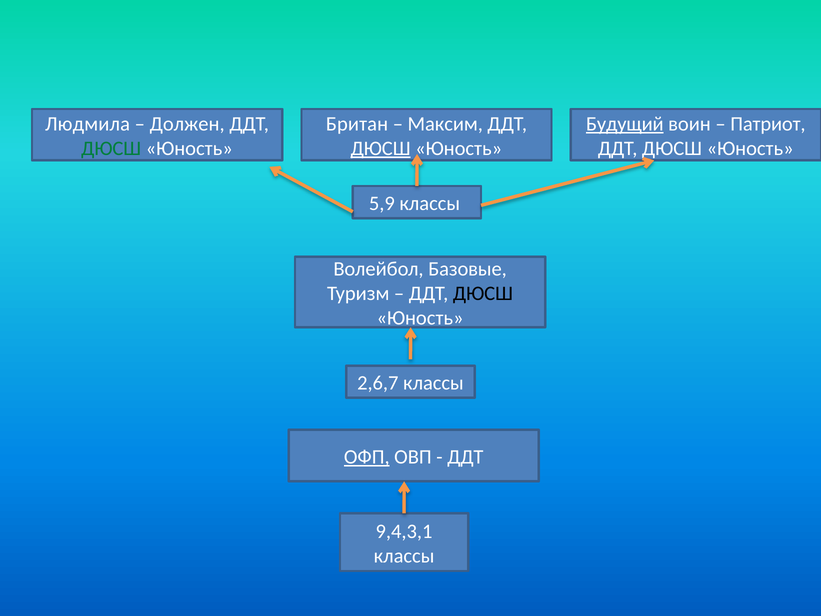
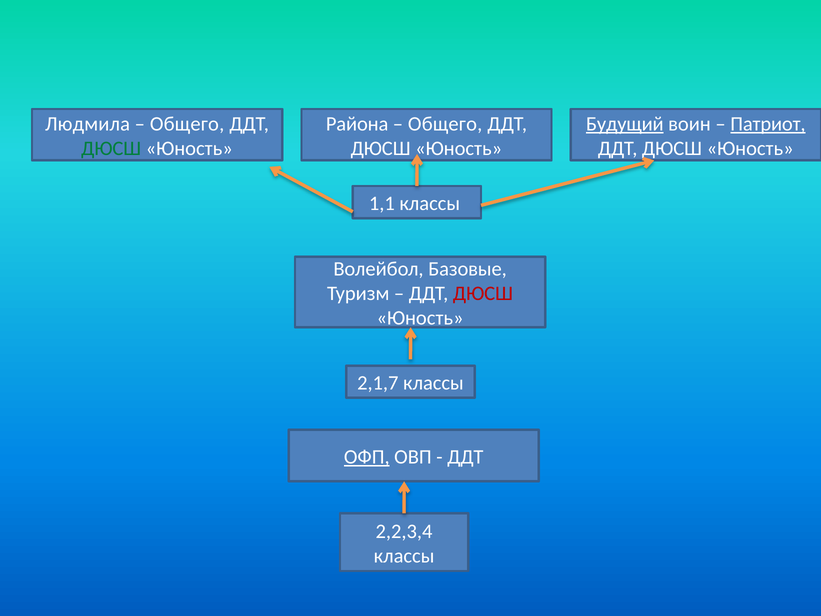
Должен: Должен -> Общего (187, 124)
Британ: Британ -> Района (357, 124)
Максим: Максим -> Общего (445, 124)
Патриот underline: none -> present (768, 124)
ДЮСШ underline: present -> none (381, 148)
5,9: 5,9 -> 1,1 (382, 203)
ДЮСШ colour: black -> red (483, 293)
2,6,7: 2,6,7 -> 2,1,7 (378, 383)
9,4,3,1: 9,4,3,1 -> 2,2,3,4 (404, 531)
